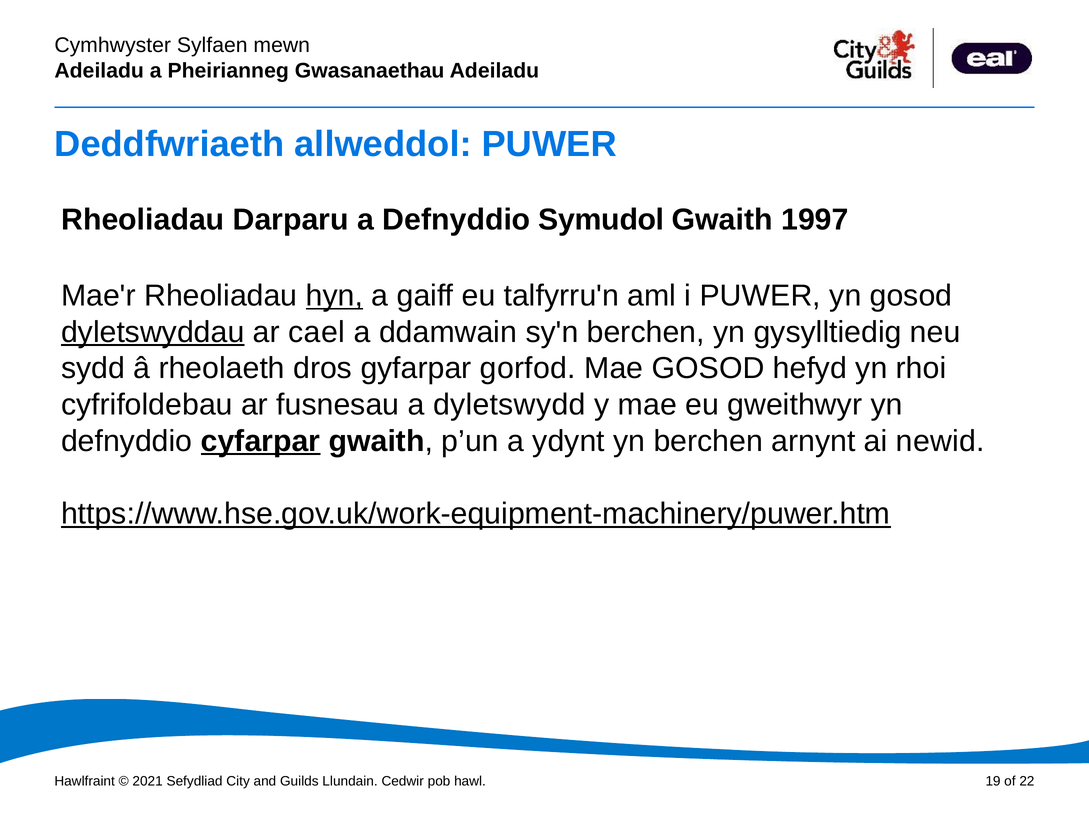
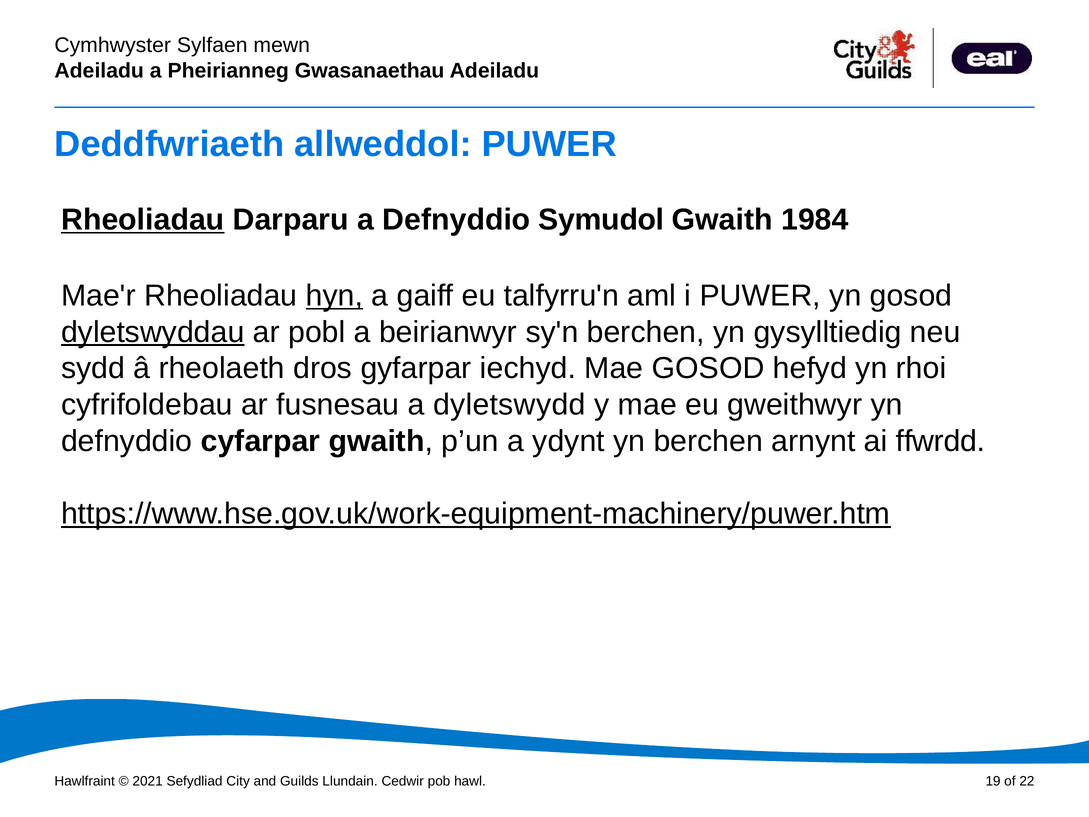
Rheoliadau underline: none -> present (143, 220)
1997: 1997 -> 1984 (815, 220)
cael: cael -> pobl (317, 332)
ddamwain: ddamwain -> beirianwyr (448, 332)
gorfod: gorfod -> iechyd (528, 368)
cyfarpar underline: present -> none (261, 441)
newid: newid -> ffwrdd (941, 441)
